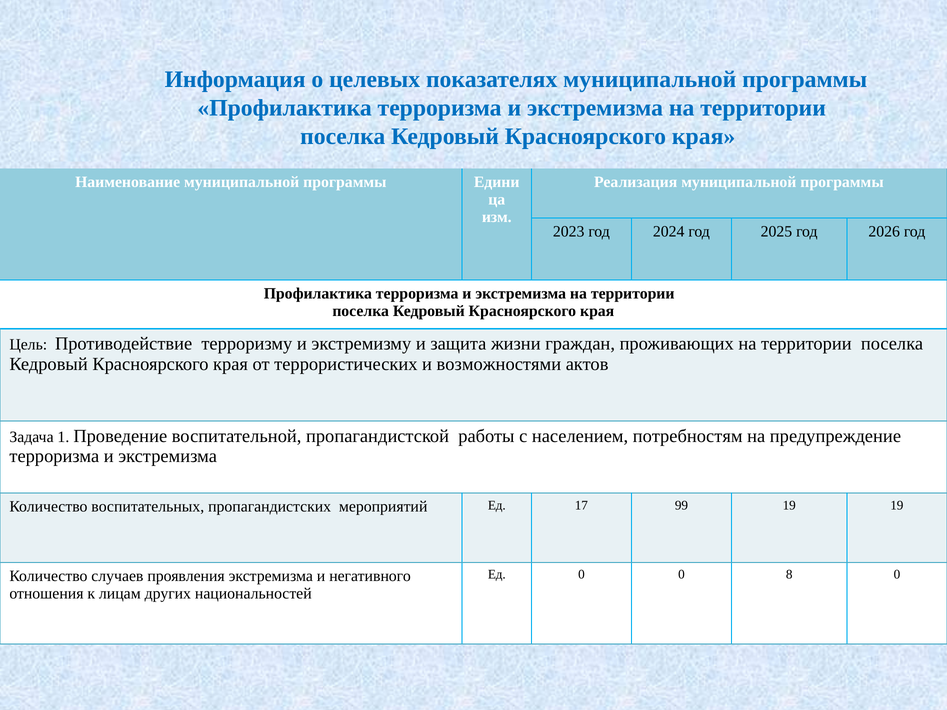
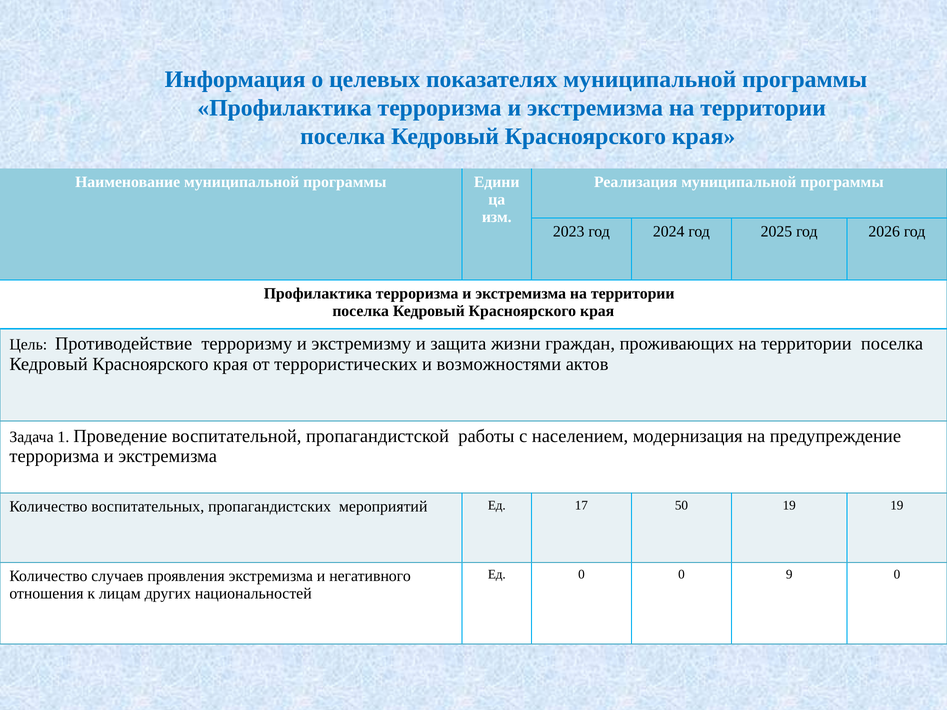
потребностям: потребностям -> модернизация (688, 436)
99: 99 -> 50 (681, 505)
8: 8 -> 9 (789, 575)
